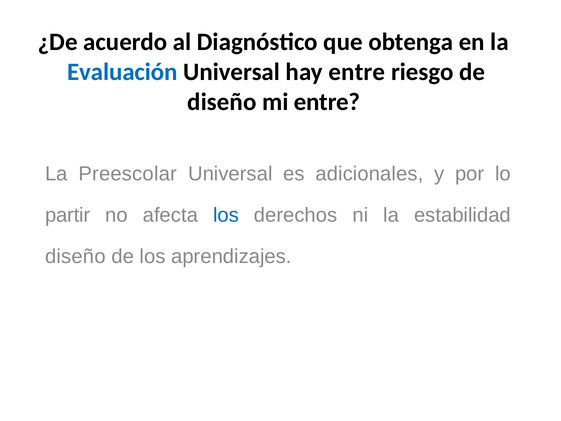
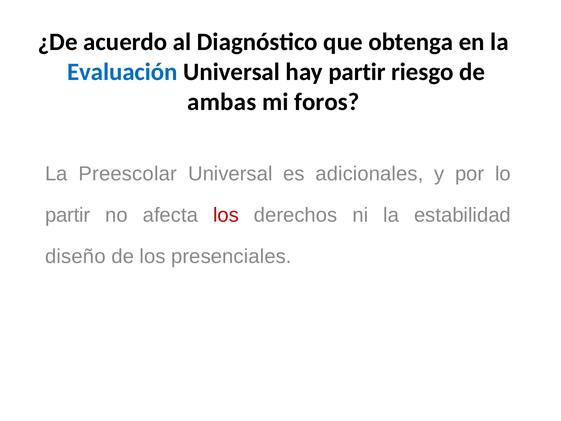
hay entre: entre -> partir (357, 72)
diseño: diseño -> ambas (222, 102)
mi entre: entre -> foros (327, 102)
los colour: blue -> red (226, 215)
aprendizajes: aprendizajes -> presenciales (231, 256)
